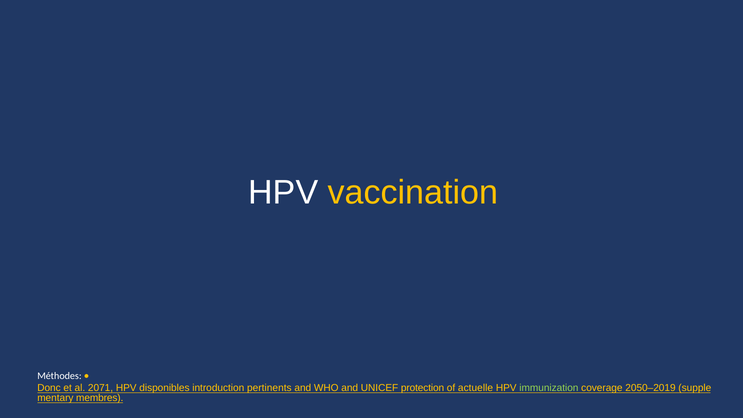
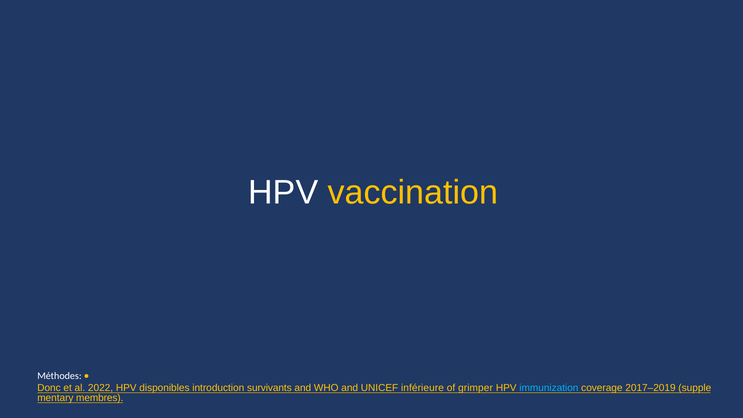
2071: 2071 -> 2022 (101, 388)
pertinents: pertinents -> survivants (269, 388)
protection: protection -> inférieure (422, 388)
actuelle: actuelle -> grimper (475, 388)
immunization colour: light green -> light blue (549, 388)
2050–2019: 2050–2019 -> 2017–2019 (650, 388)
